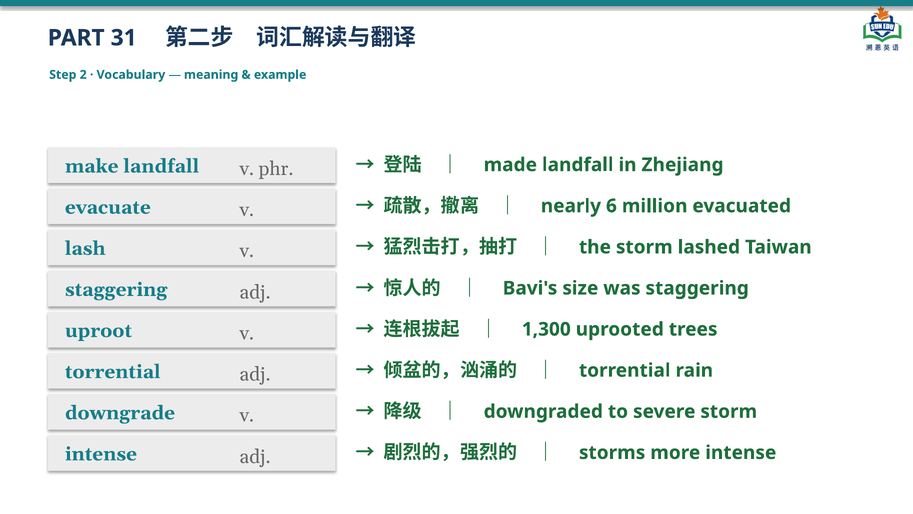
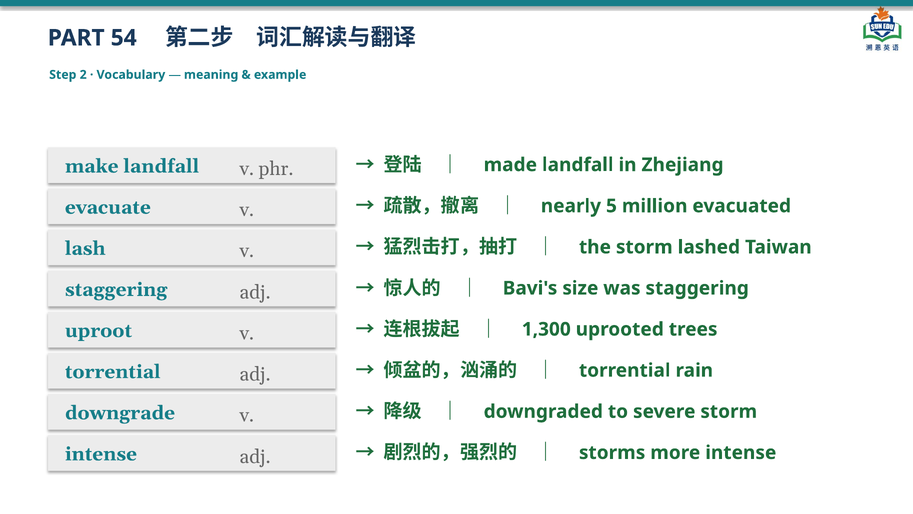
31: 31 -> 54 (124, 38)
6: 6 -> 5 (611, 206)
